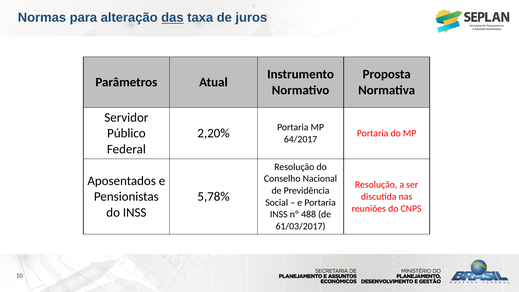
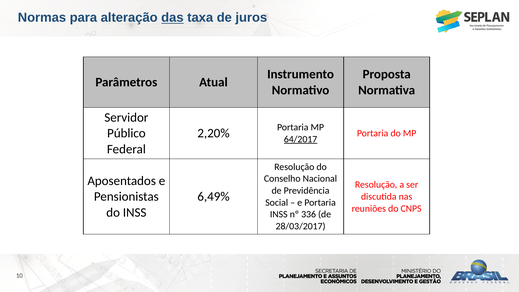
64/2017 underline: none -> present (301, 139)
5,78%: 5,78% -> 6,49% (213, 197)
488: 488 -> 336 (309, 214)
61/03/2017: 61/03/2017 -> 28/03/2017 (301, 226)
